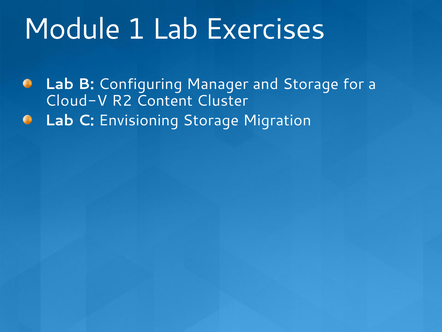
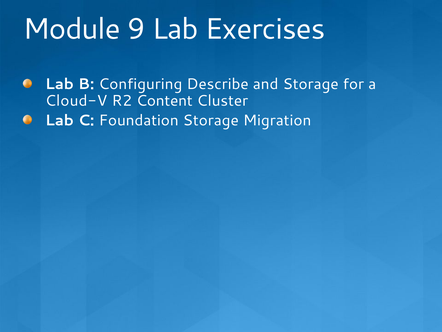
1: 1 -> 9 (136, 29)
Manager: Manager -> Describe (218, 84)
Envisioning: Envisioning -> Foundation (139, 120)
